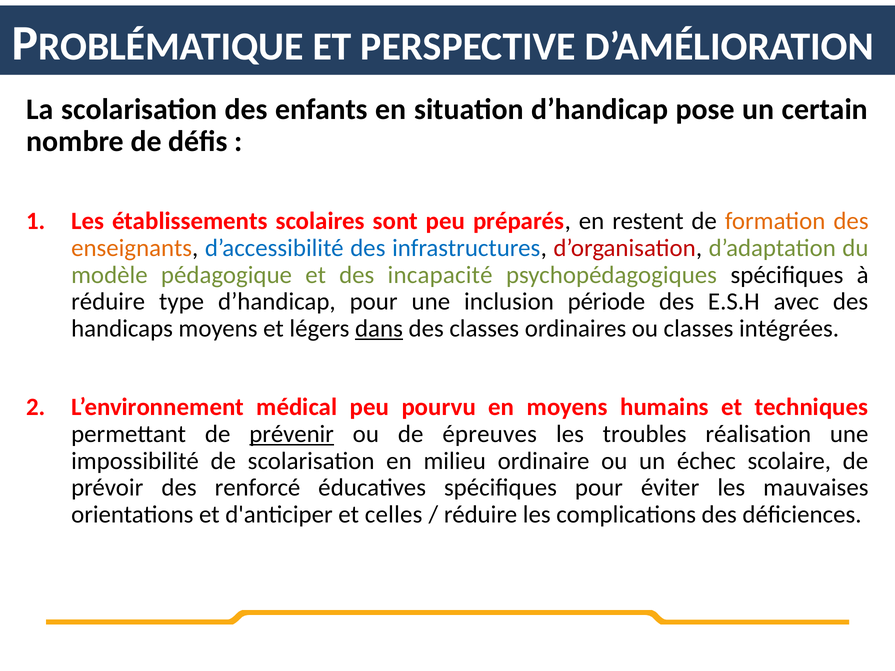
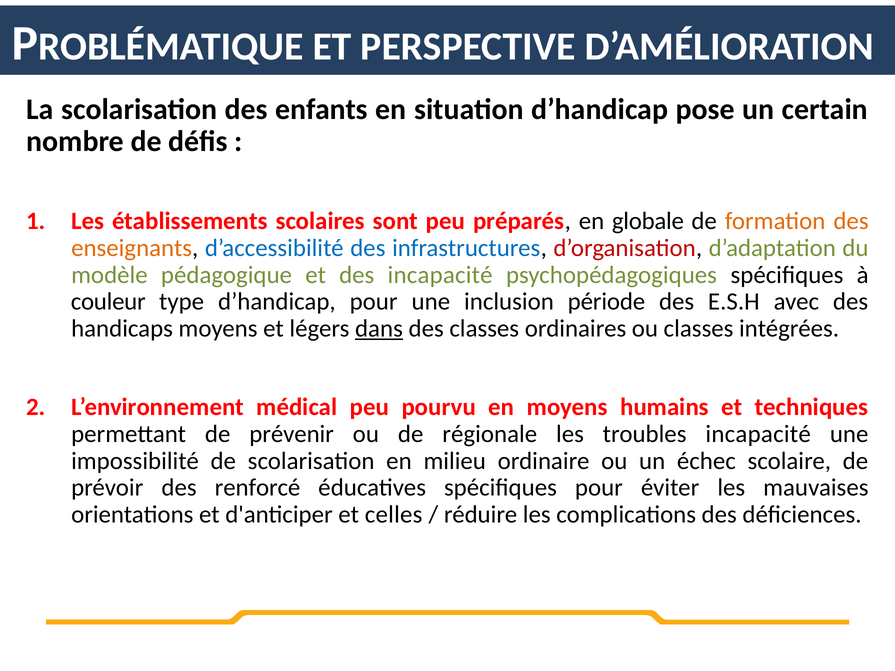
restent: restent -> globale (648, 221)
réduire: réduire -> couleur (108, 302)
prévenir underline: present -> none (292, 434)
épreuves: épreuves -> régionale (490, 434)
troubles réalisation: réalisation -> incapacité (758, 434)
